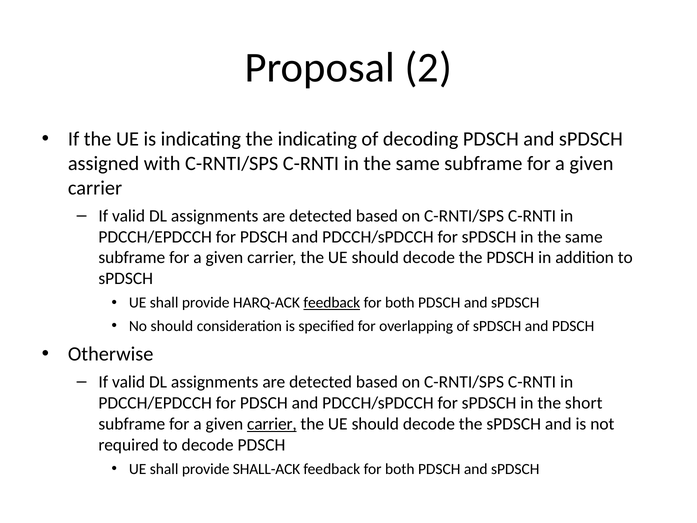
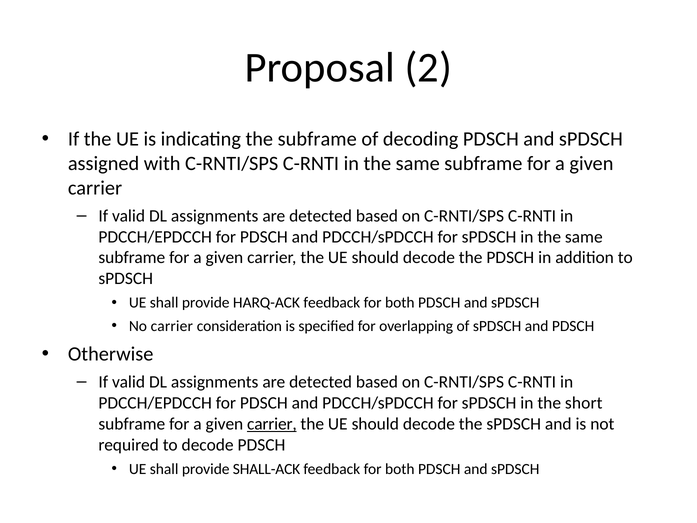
the indicating: indicating -> subframe (317, 139)
feedback underline: present -> none (332, 303)
No should: should -> carrier (172, 326)
